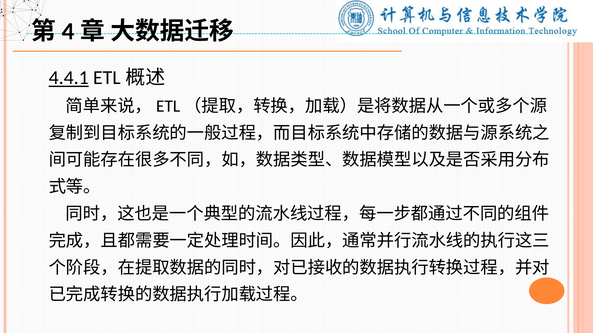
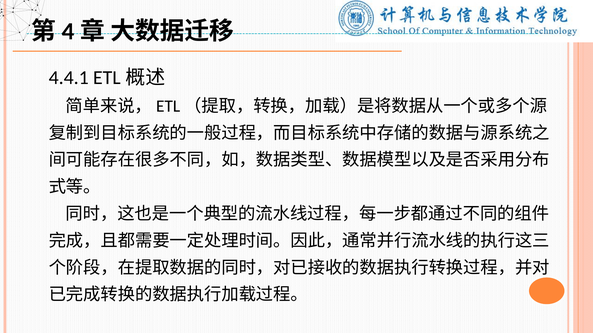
4.4.1 underline: present -> none (69, 78)
